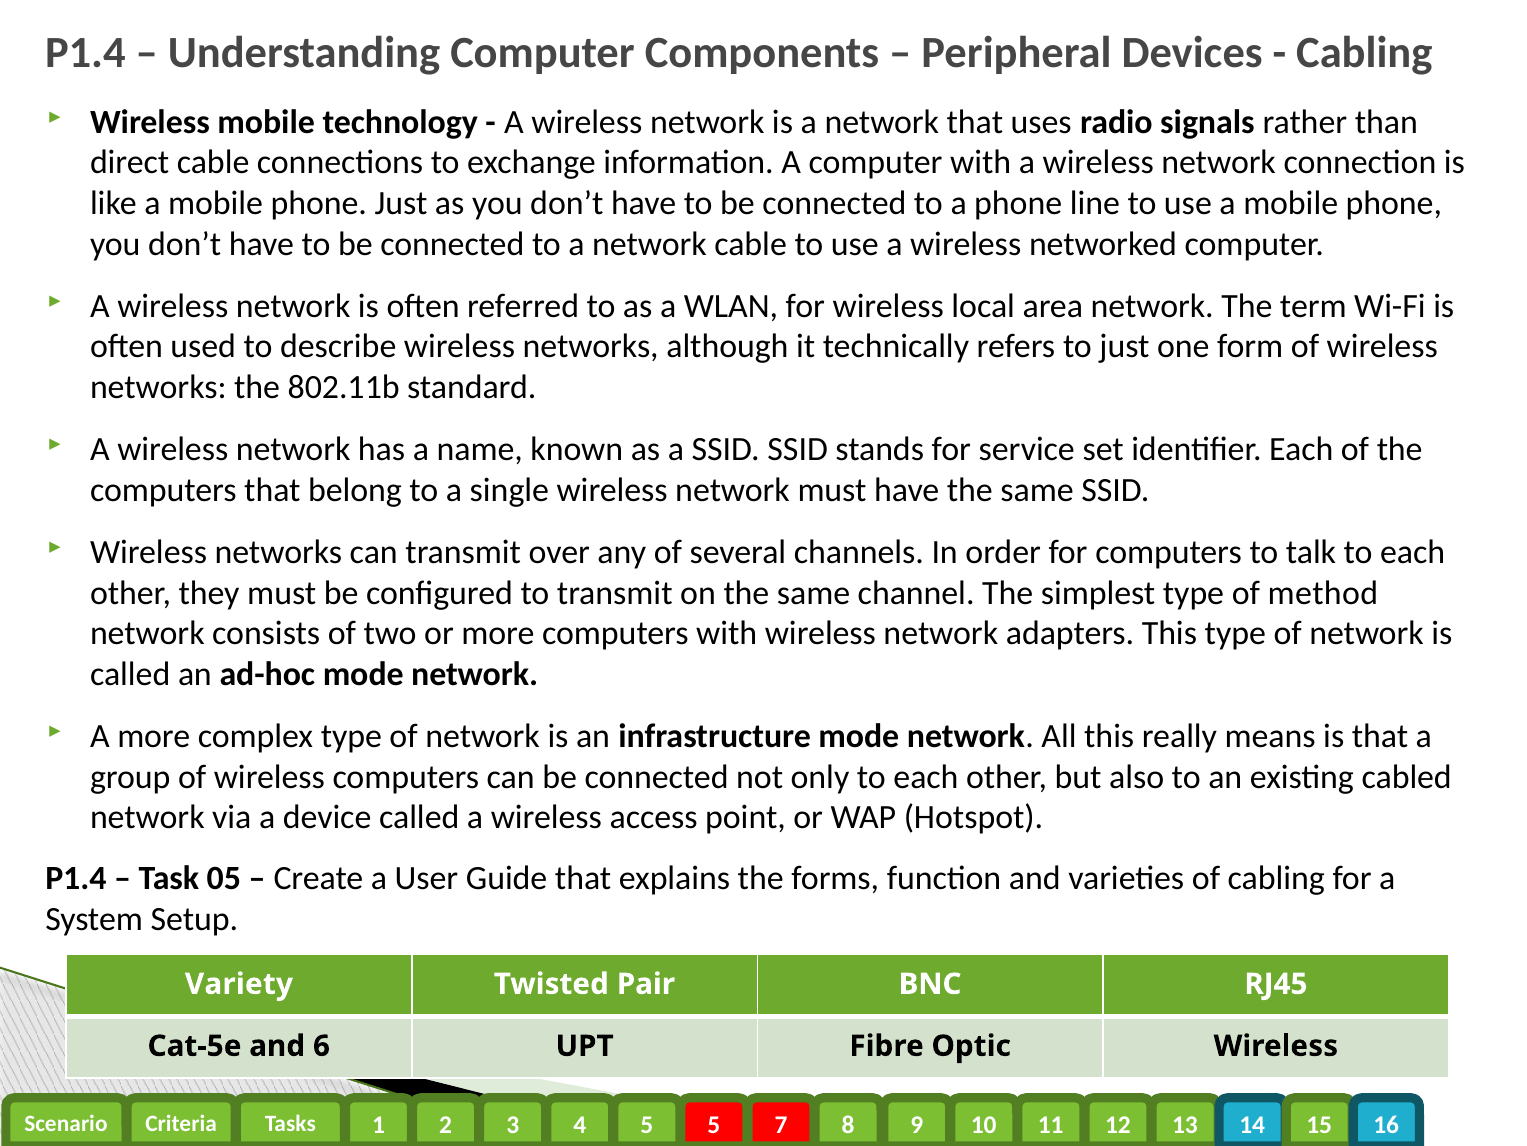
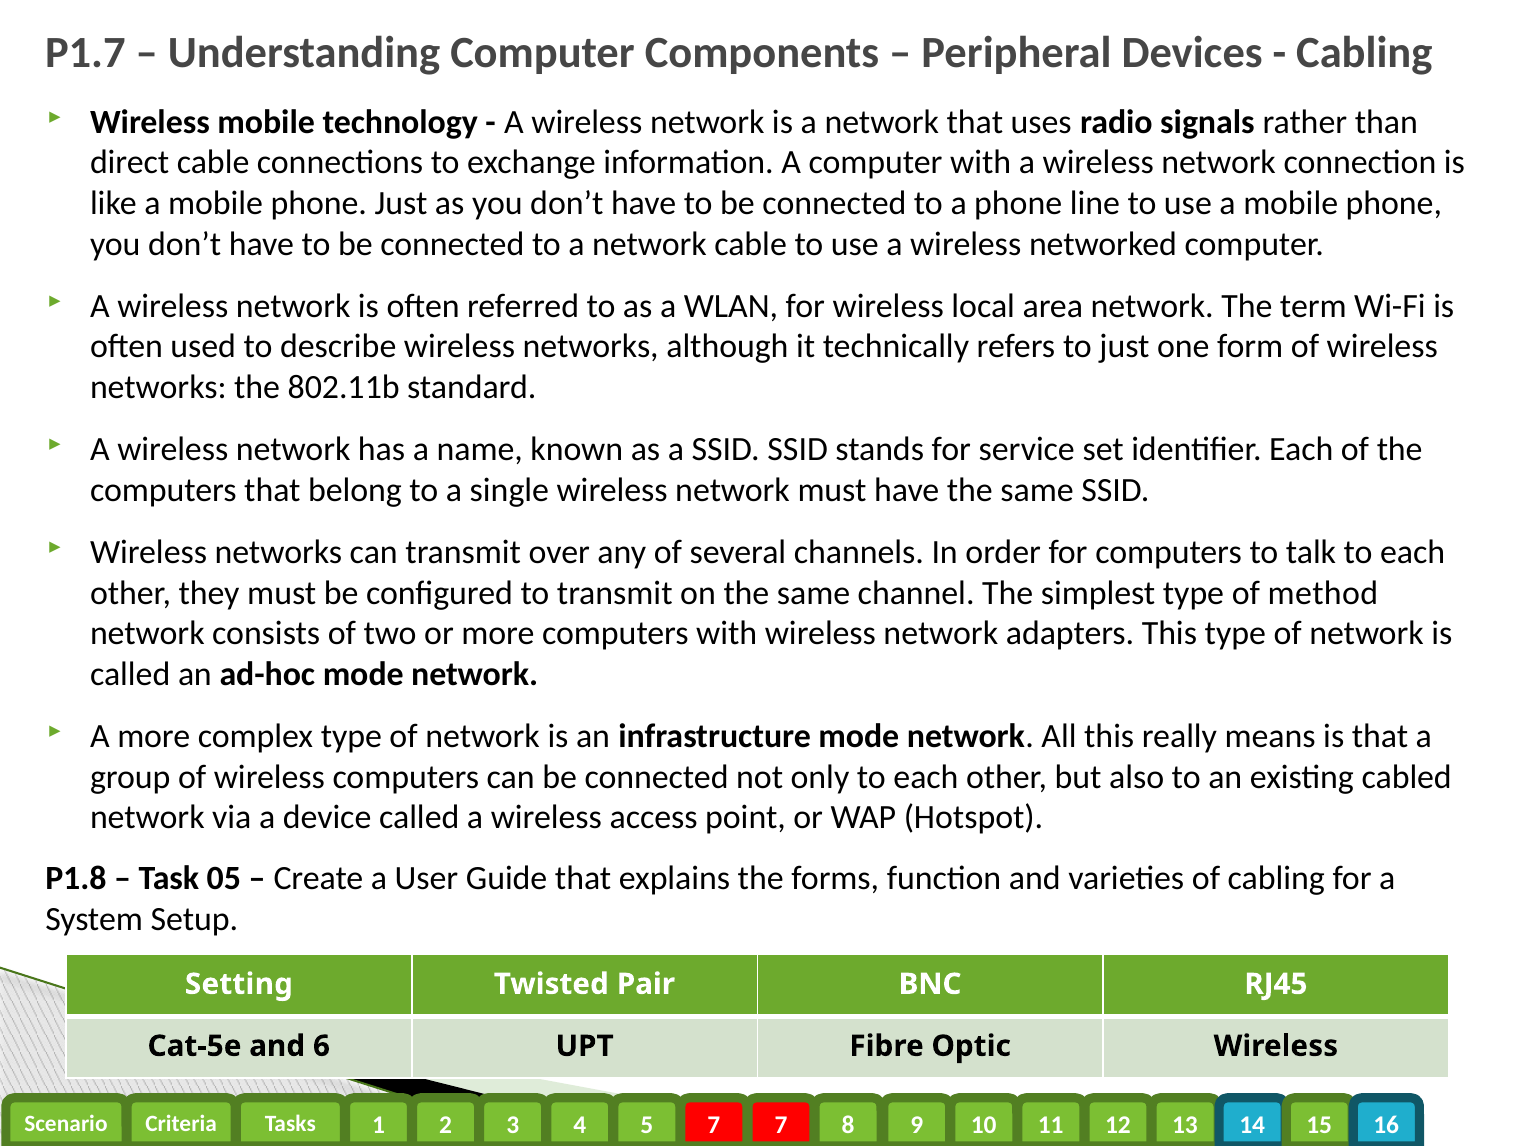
P1.4: P1.4 -> P1.7 (85, 53)
P1.4: P1.4 -> P1.8 (76, 878)
Variety: Variety -> Setting (239, 983)
5: 5 -> 7 (714, 1124)
